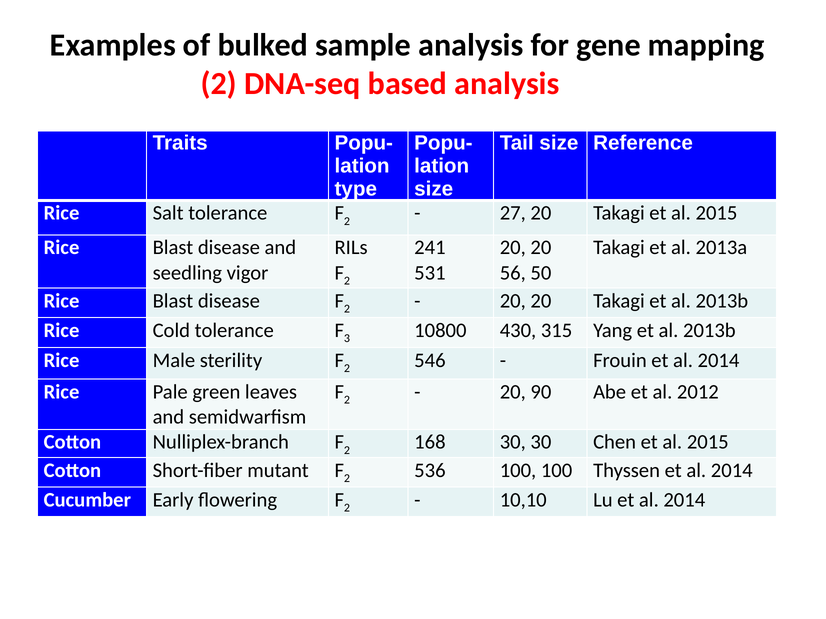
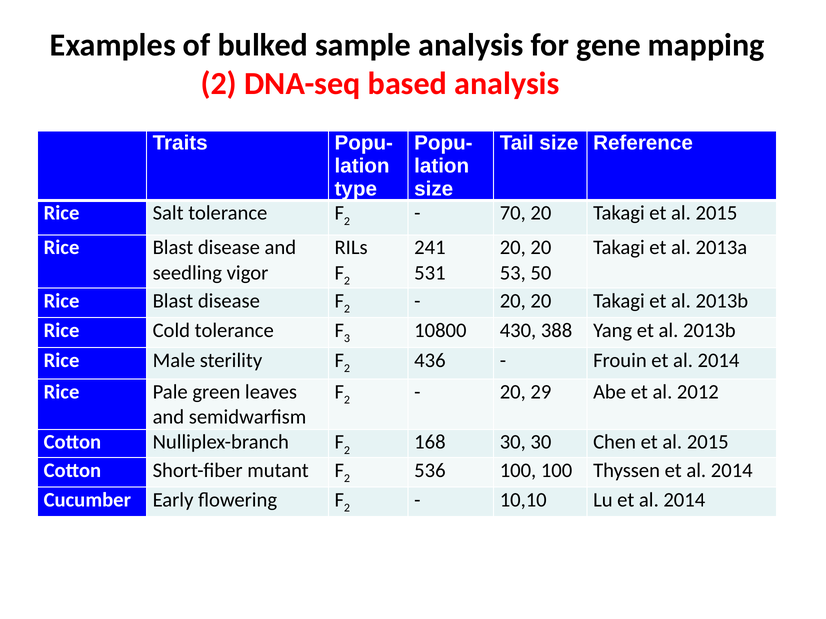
27: 27 -> 70 (513, 213)
56: 56 -> 53 (513, 273)
315: 315 -> 388 (557, 331)
546: 546 -> 436 (430, 361)
90: 90 -> 29 (541, 392)
